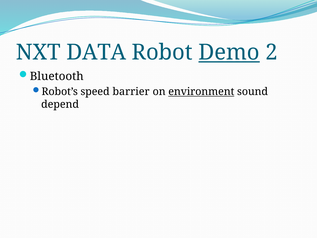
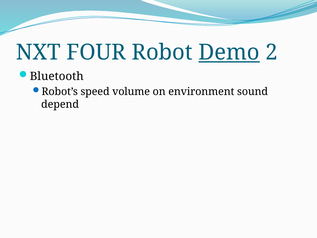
DATA: DATA -> FOUR (96, 52)
barrier: barrier -> volume (131, 92)
environment underline: present -> none (201, 92)
